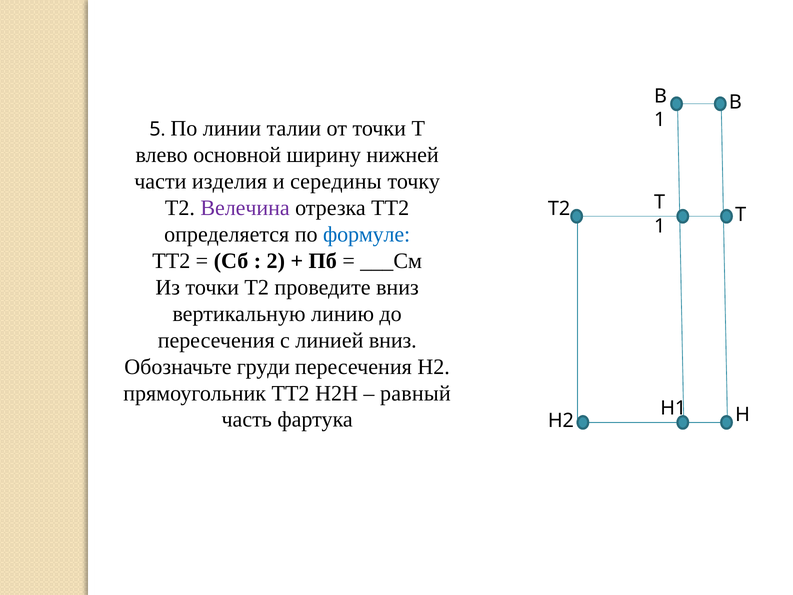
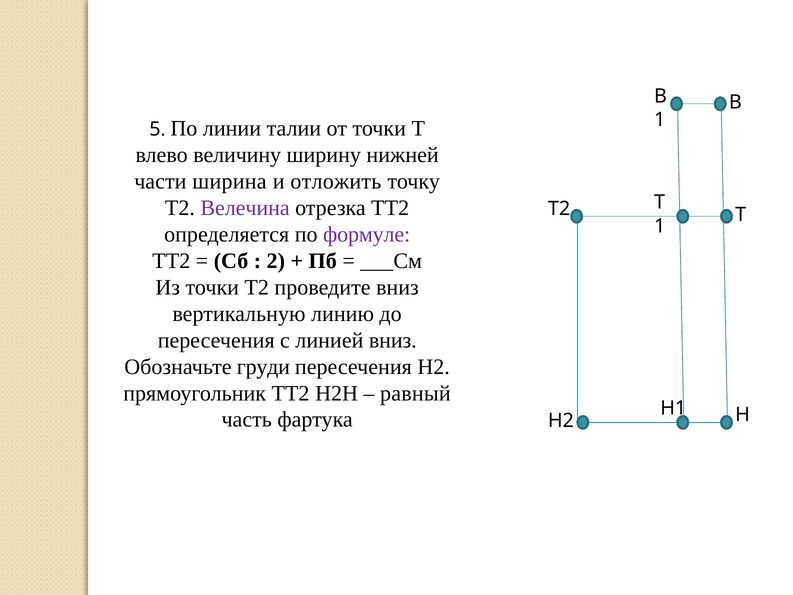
основной: основной -> величину (237, 155)
изделия: изделия -> ширина (229, 182)
середины: середины -> отложить (336, 182)
формуле colour: blue -> purple (367, 234)
